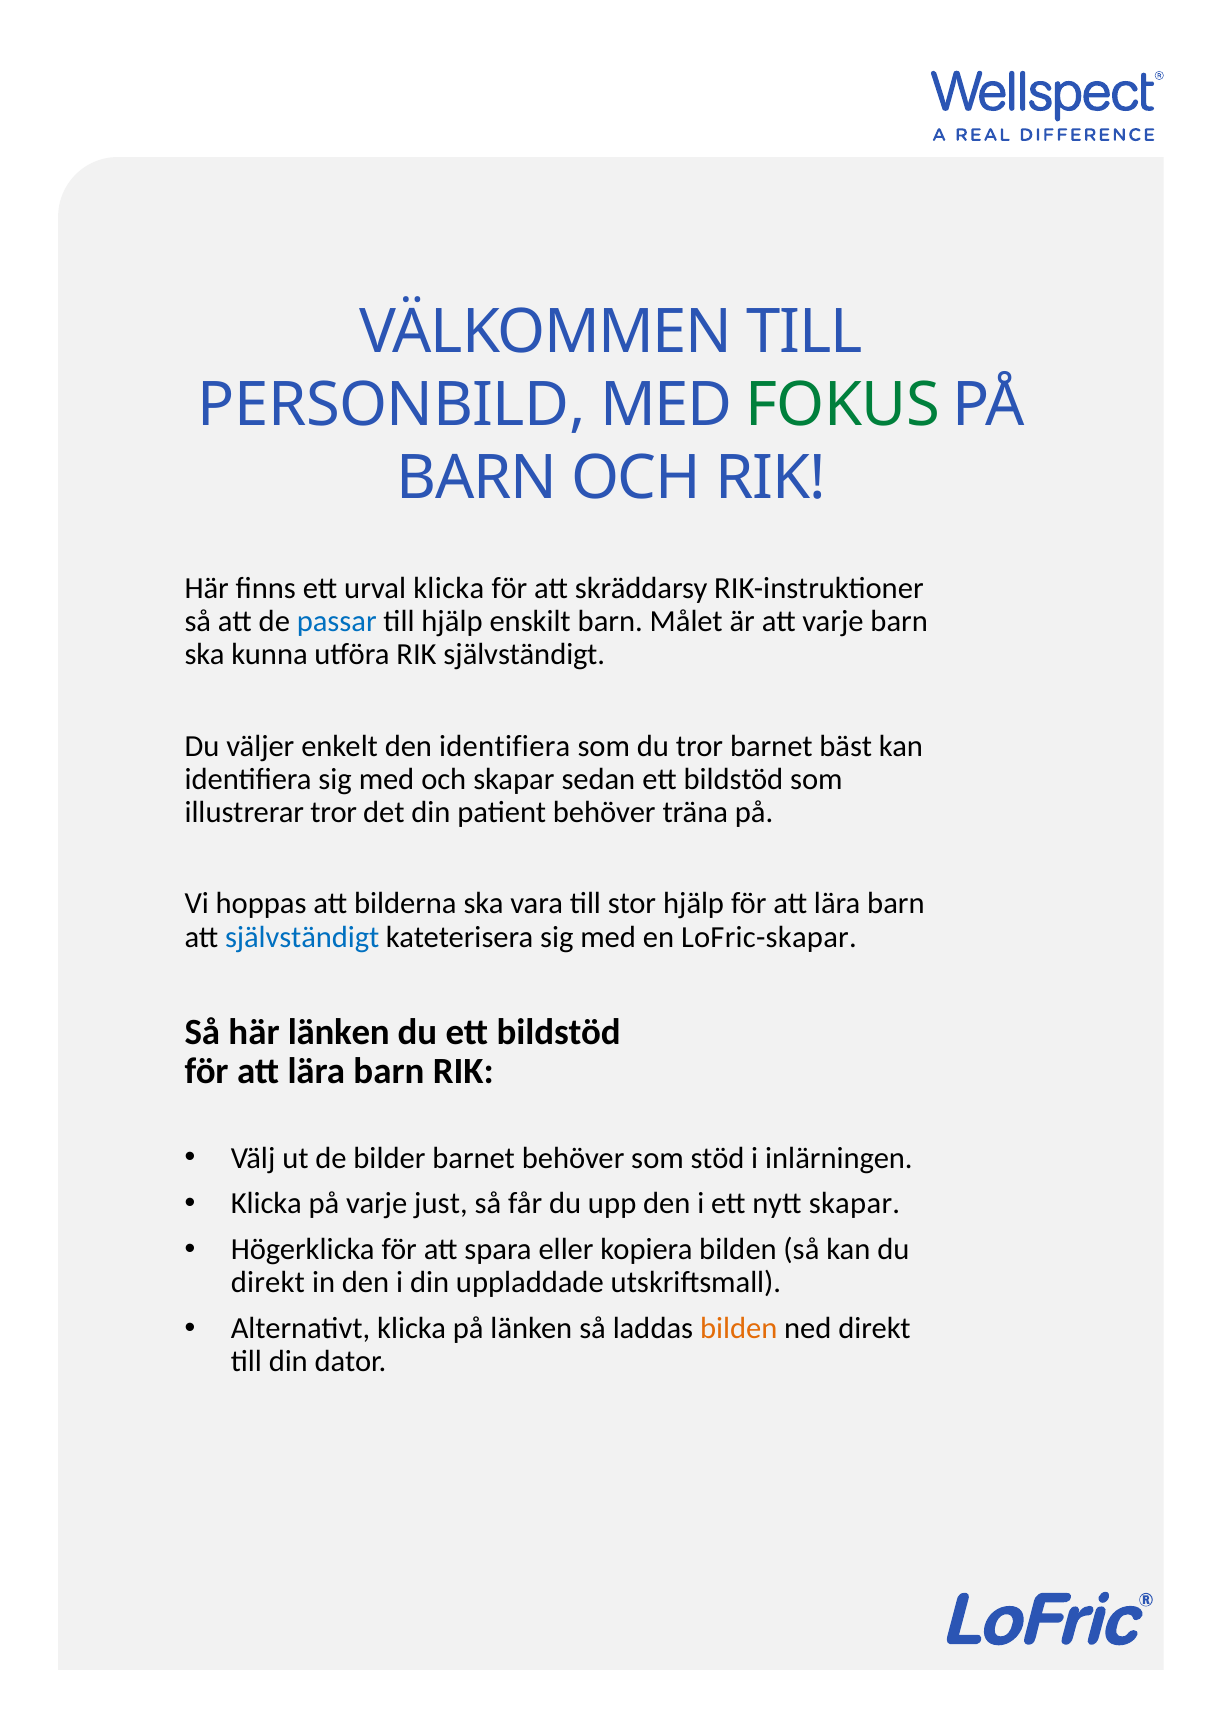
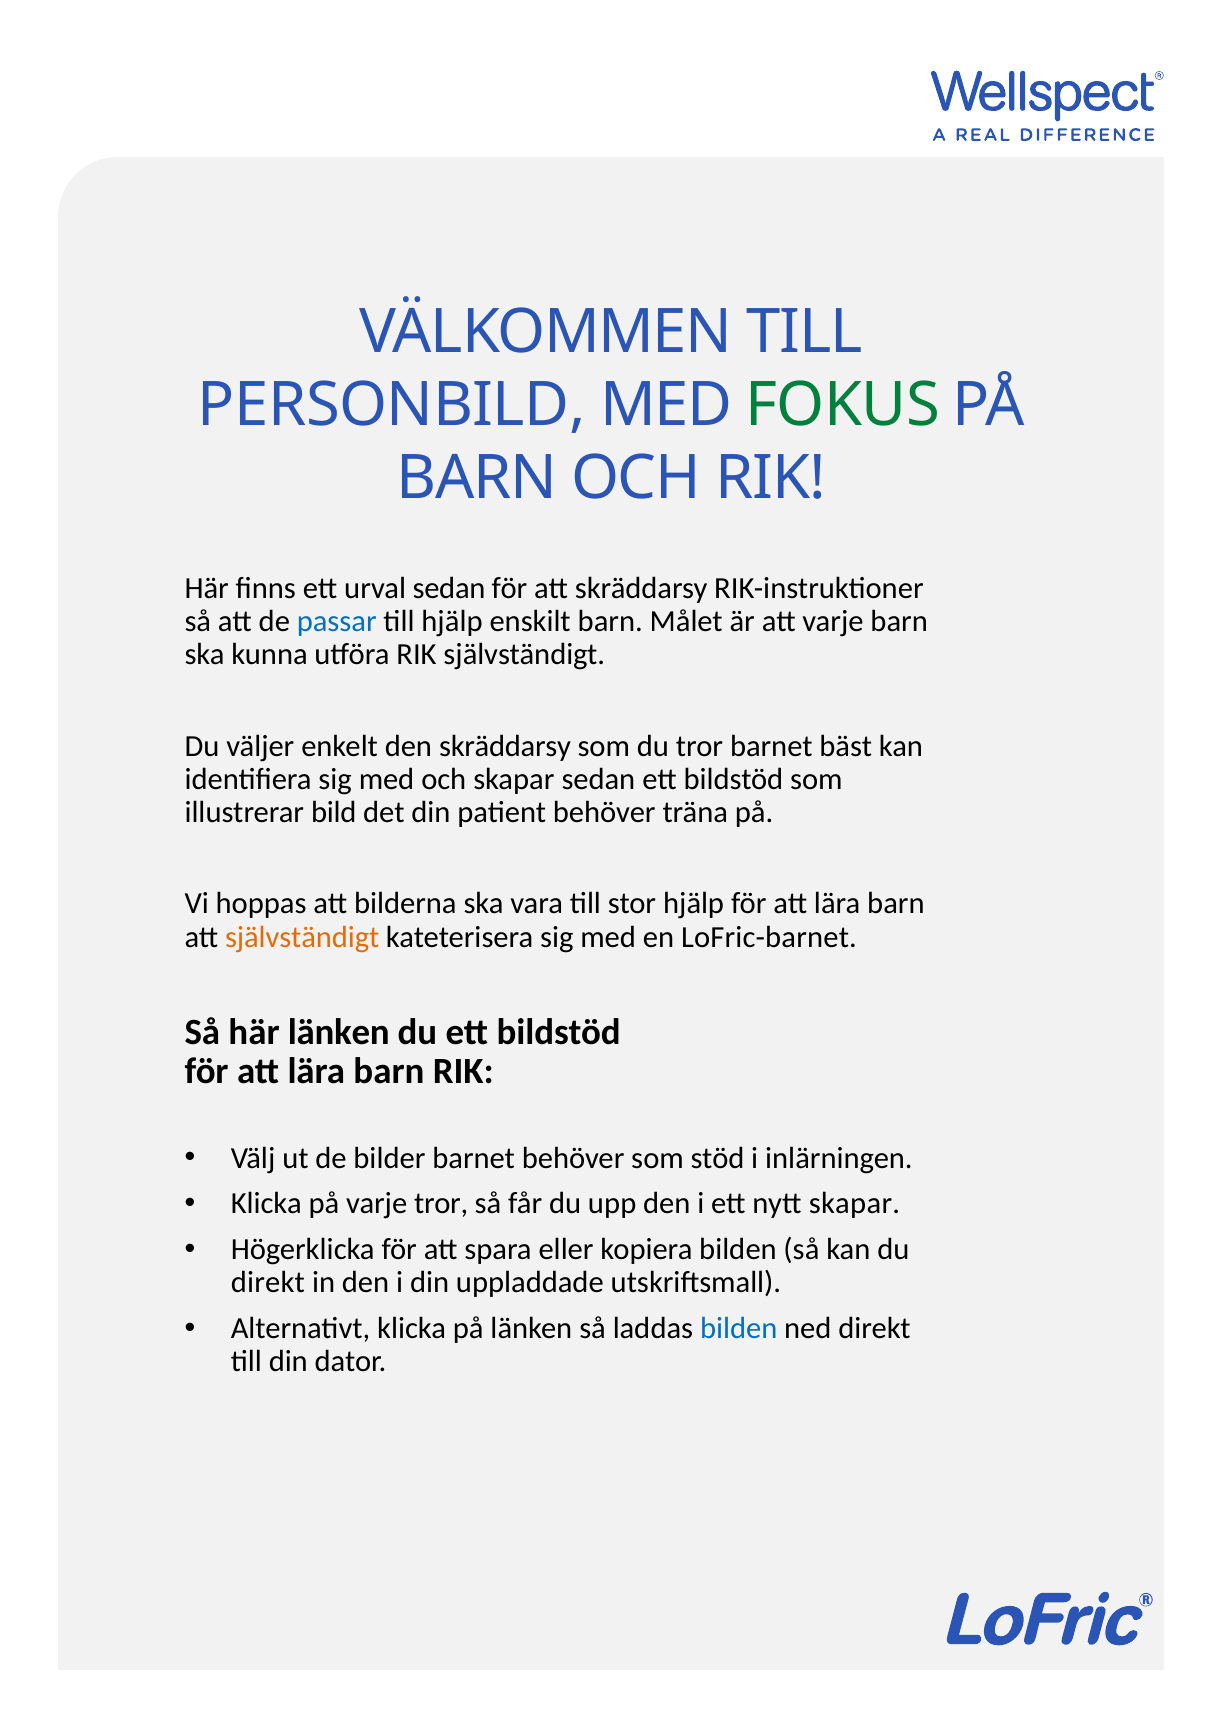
urval klicka: klicka -> sedan (449, 589)
den identifiera: identifiera -> skräddarsy (505, 746)
illustrerar tror: tror -> bild (334, 812)
självständigt colour: blue -> orange (302, 937)
LoFric-skapar: LoFric-skapar -> LoFric-barnet (769, 937)
varje just: just -> tror (441, 1204)
bilden colour: orange -> blue (739, 1329)
